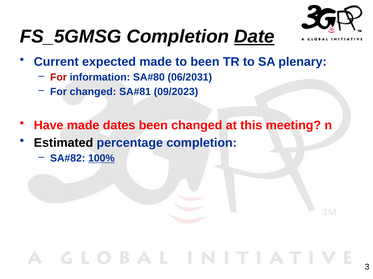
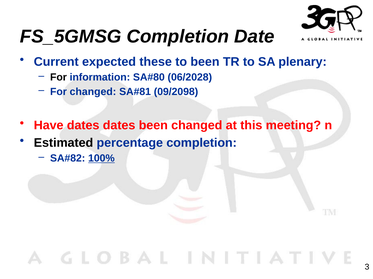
Date underline: present -> none (254, 37)
expected made: made -> these (156, 62)
For colour: red -> black (58, 77)
06/2031: 06/2031 -> 06/2028 (190, 77)
09/2023: 09/2023 -> 09/2098 (176, 92)
Have made: made -> dates (83, 126)
